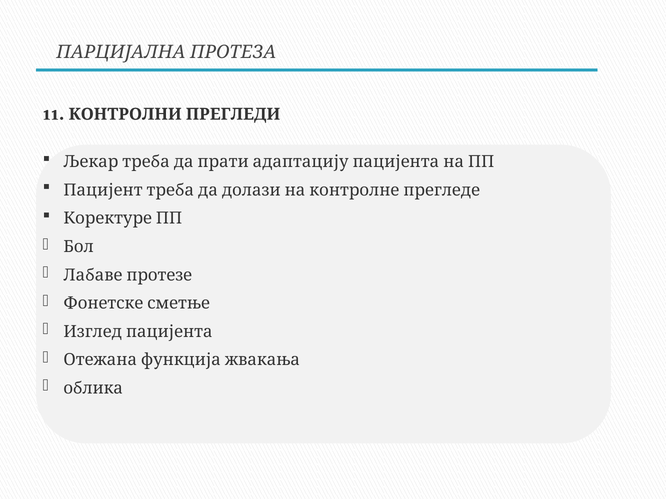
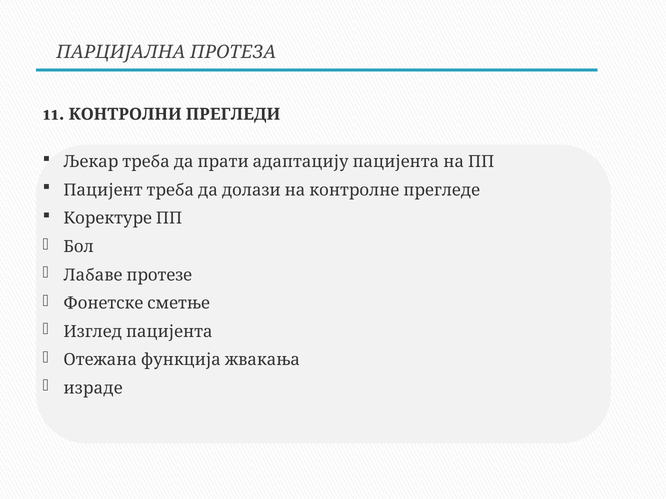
облика: облика -> израде (93, 389)
